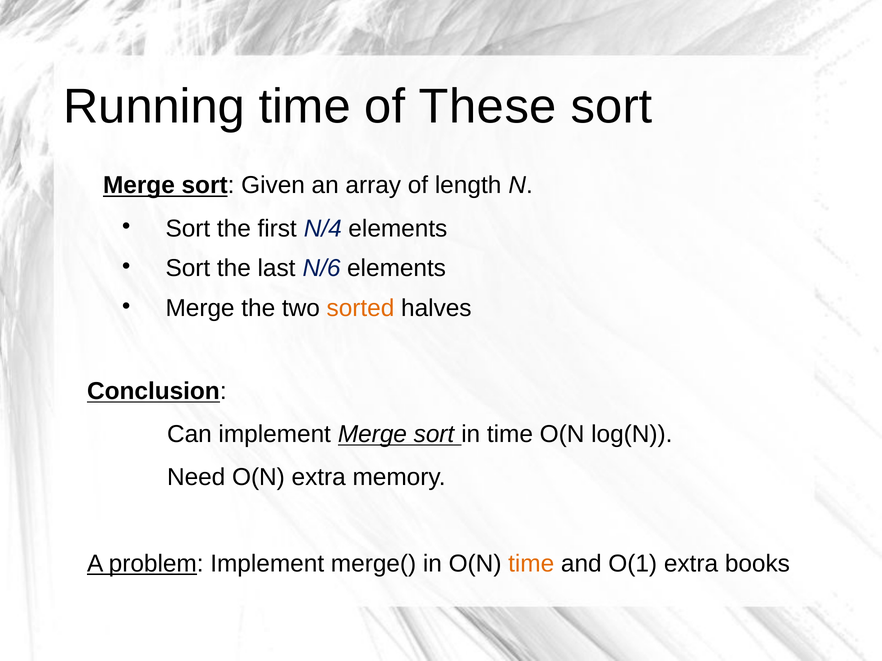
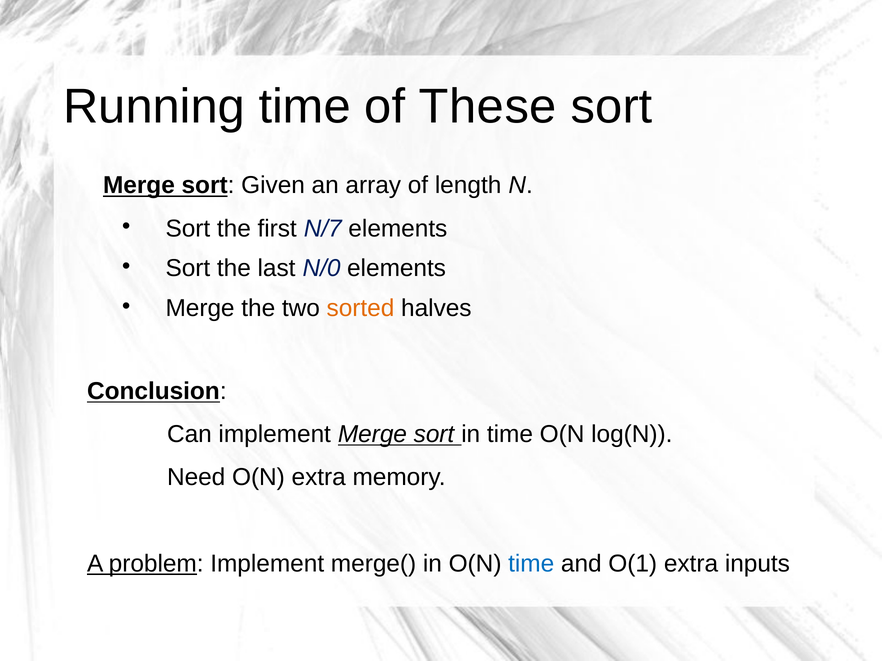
N/4: N/4 -> N/7 (323, 229)
N/6: N/6 -> N/0 (321, 269)
time colour: orange -> blue (531, 564)
books: books -> inputs (757, 564)
